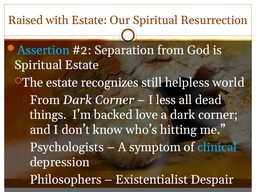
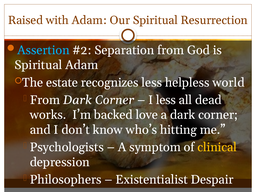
with Estate: Estate -> Adam (89, 20)
Spiritual Estate: Estate -> Adam (82, 65)
recognizes still: still -> less (152, 82)
things: things -> works (48, 115)
clinical colour: light blue -> yellow (217, 147)
